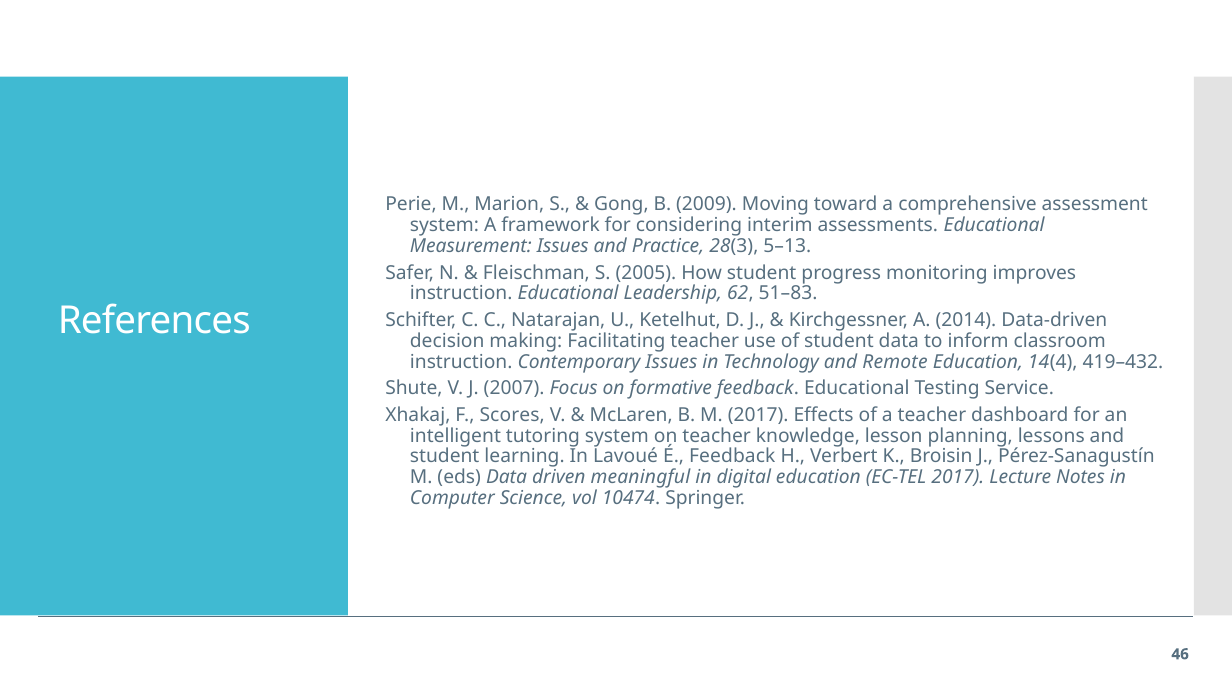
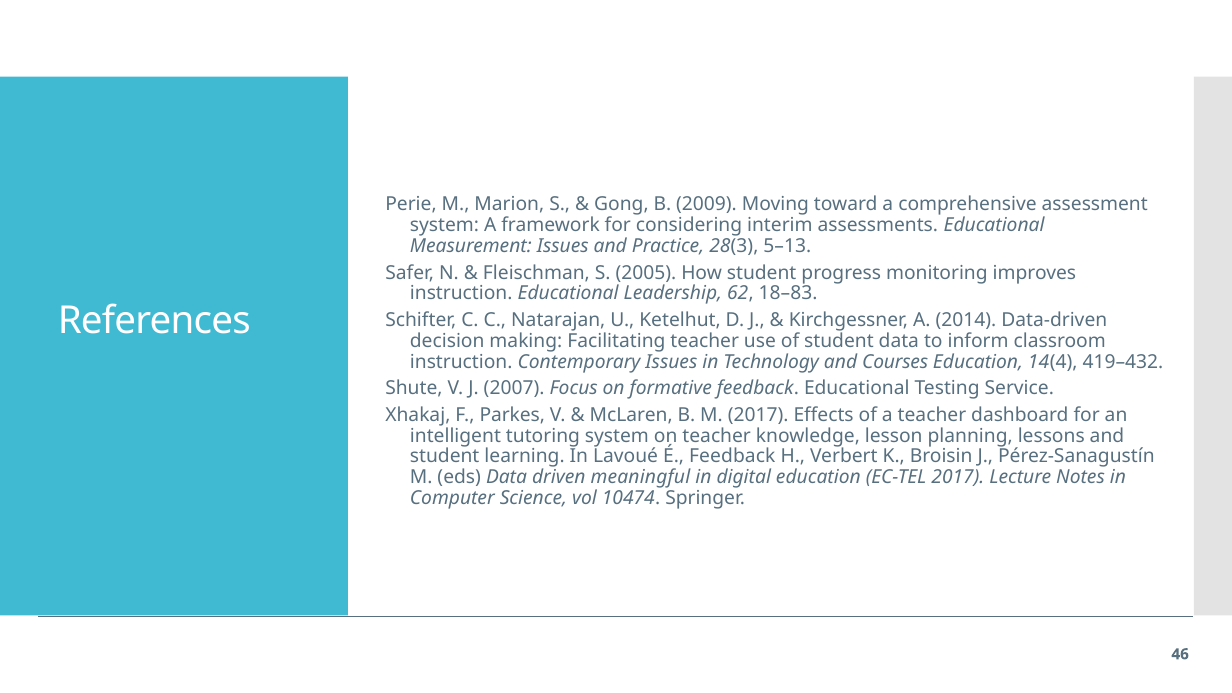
51–83: 51–83 -> 18–83 (788, 294)
Remote: Remote -> Courses (895, 362)
Scores: Scores -> Parkes (512, 415)
